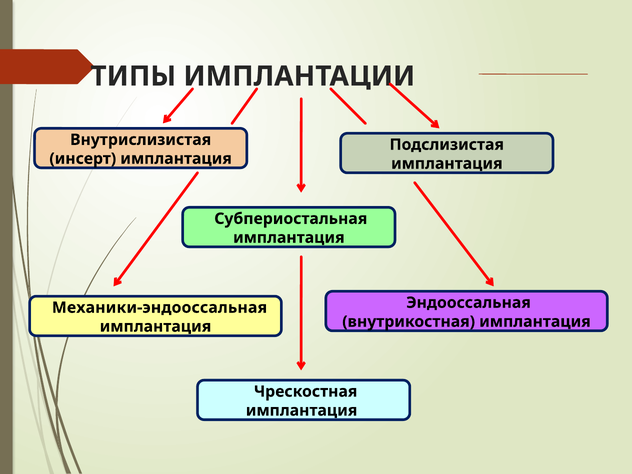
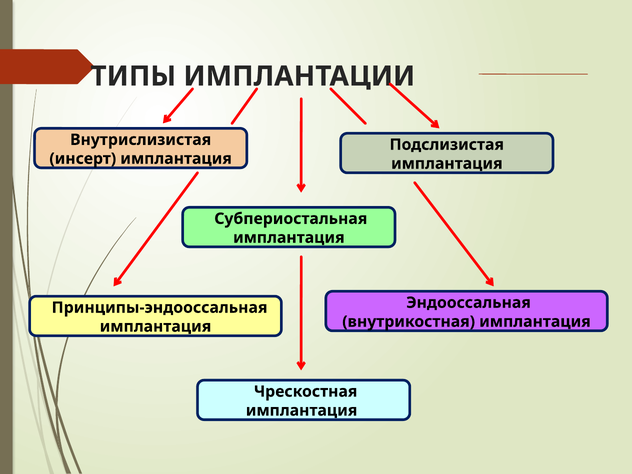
Механики-эндооссальная: Механики-эндооссальная -> Принципы-эндооссальная (160, 308)
